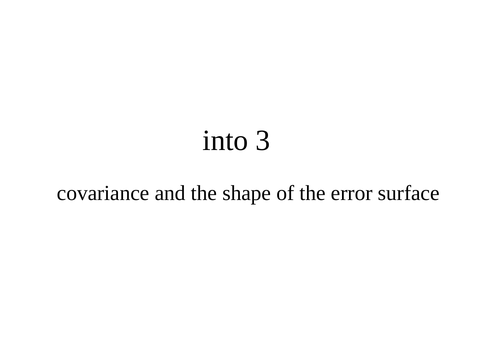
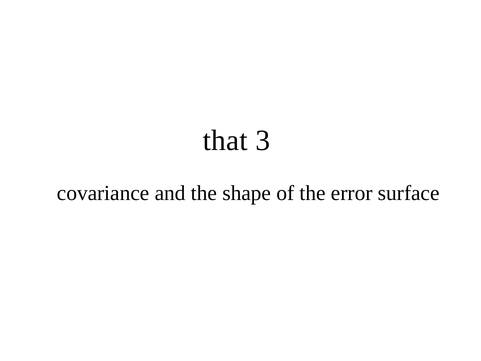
into: into -> that (225, 140)
